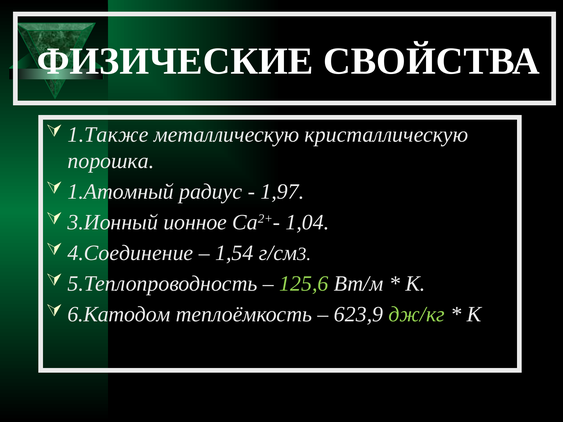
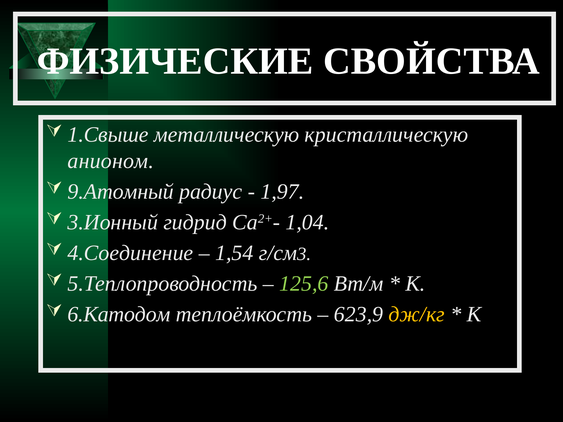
1.Также: 1.Также -> 1.Свыше (108, 135)
порошка: порошка -> анионом (111, 161)
1.Атомный: 1.Атомный -> 9.Атомный (121, 192)
ионное: ионное -> гидрид (195, 222)
дж/кг colour: light green -> yellow (417, 314)
